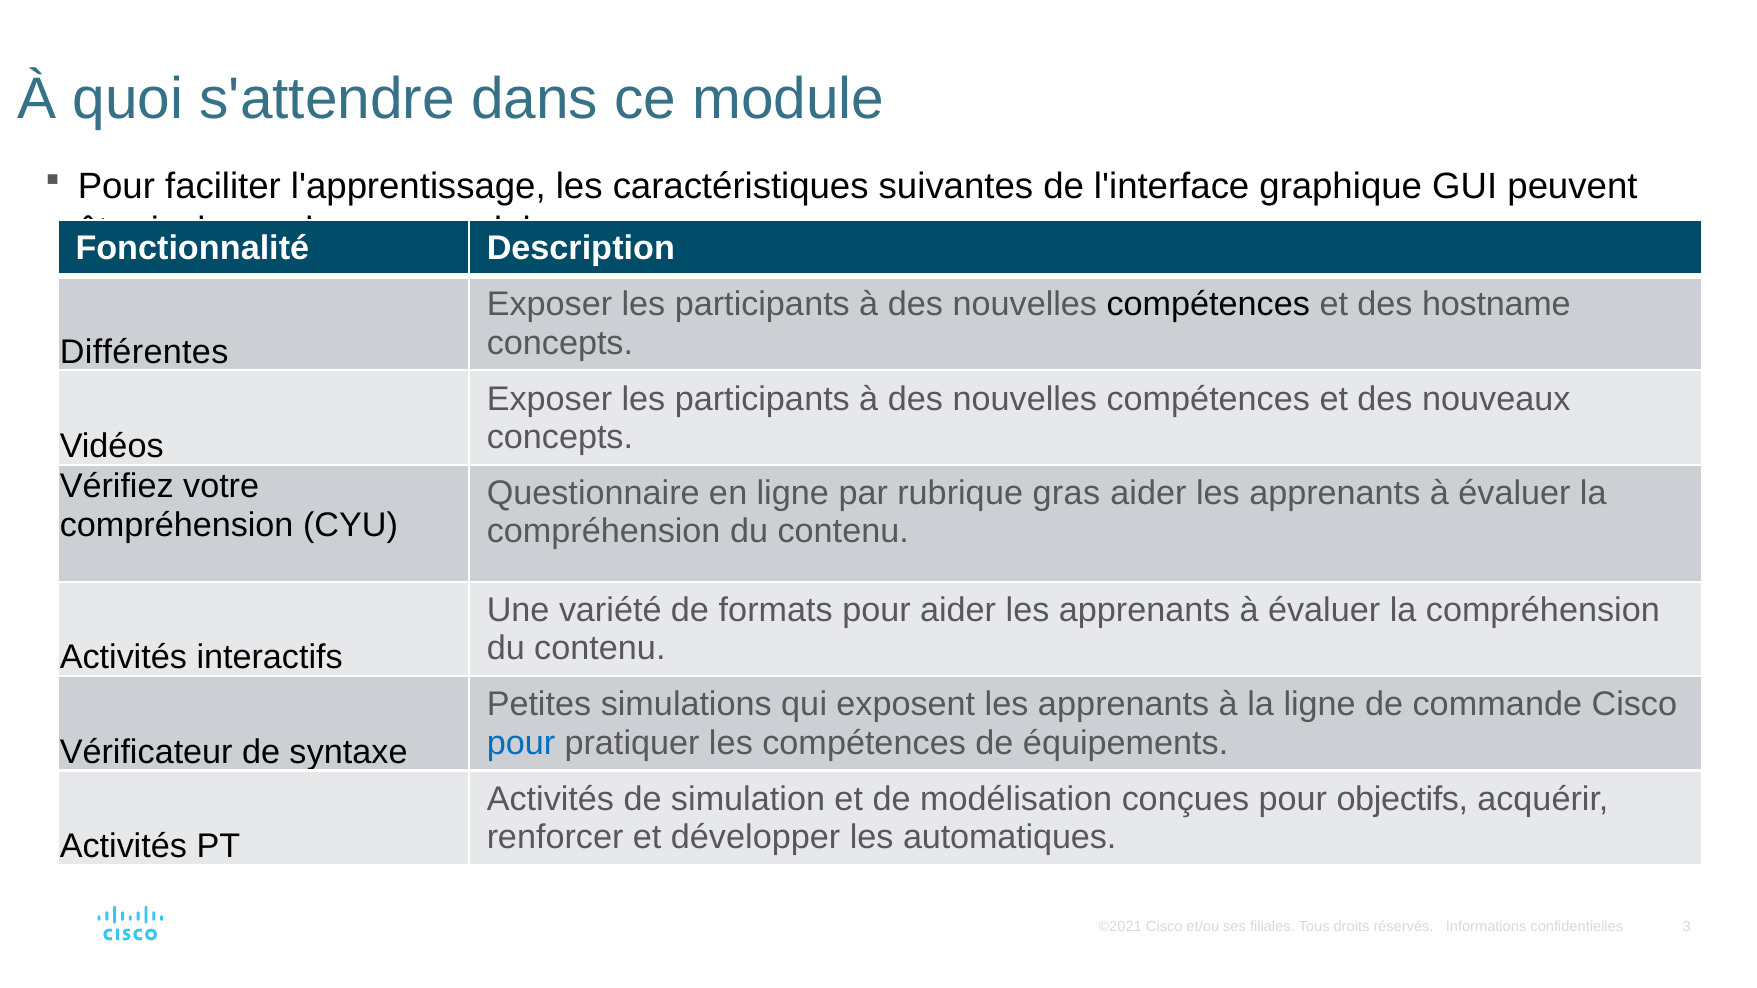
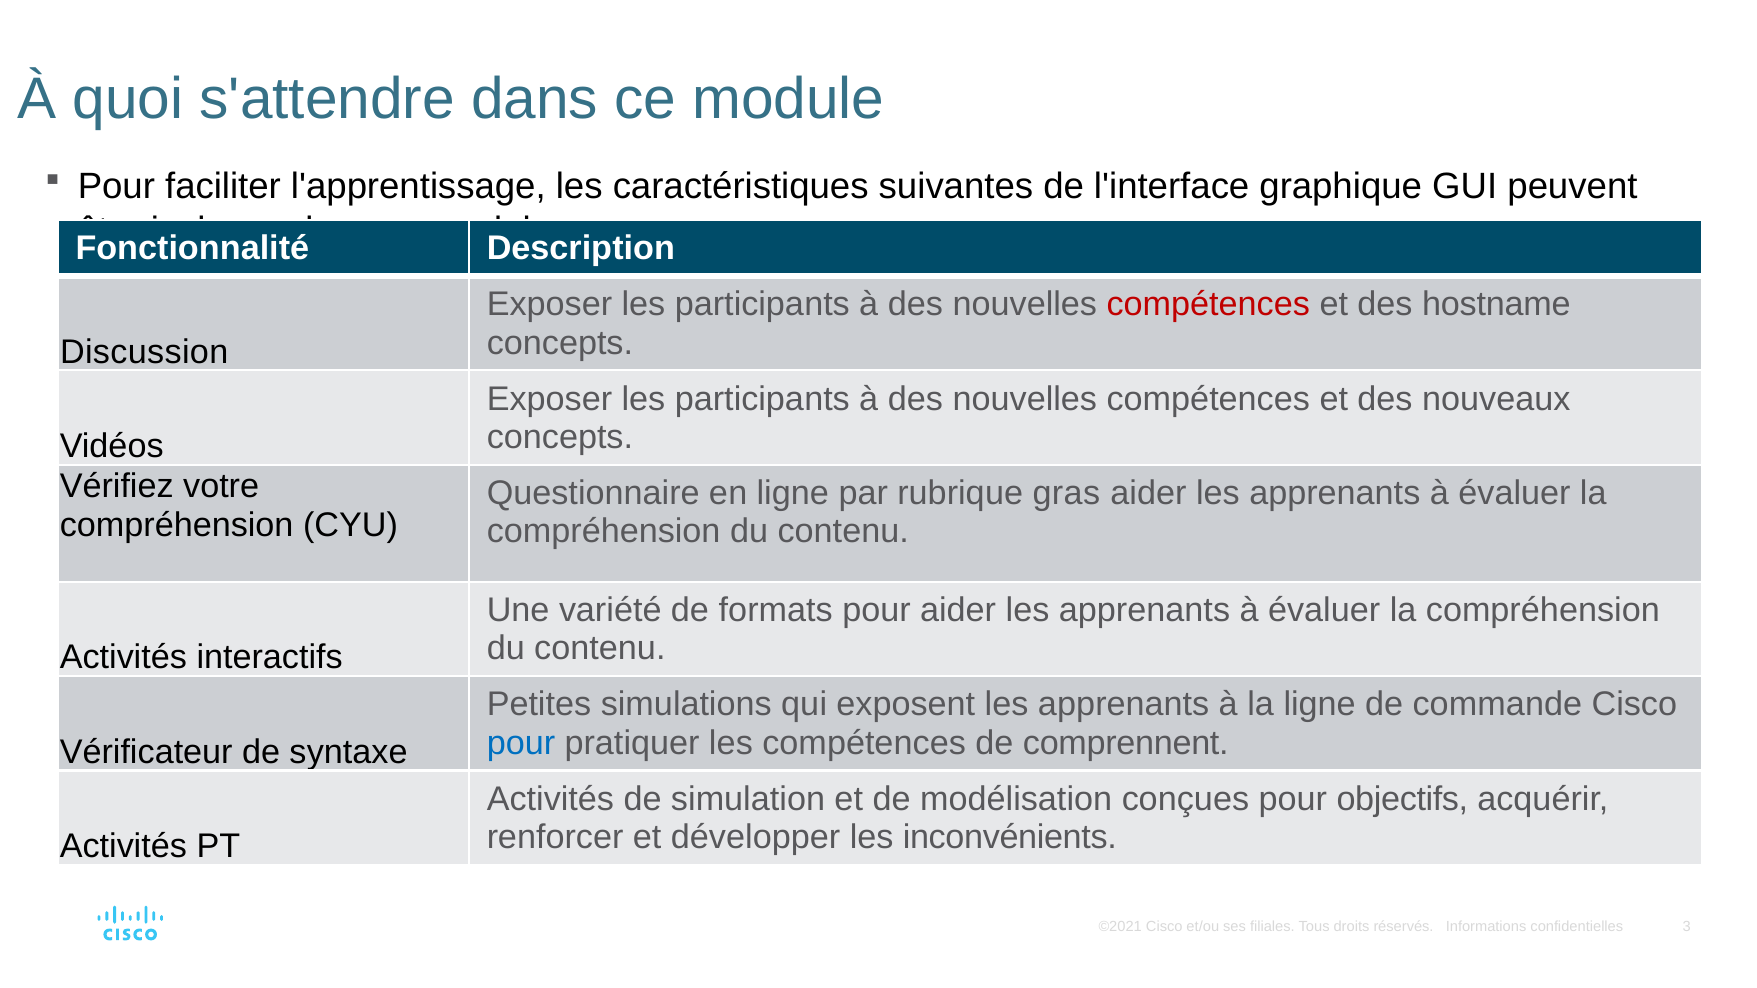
compétences colour: black -> red (1208, 305)
Différentes: Différentes -> Discussion (144, 352)
équipements: équipements -> comprennent (1126, 743)
automatiques: automatiques -> inconvénients (1010, 838)
